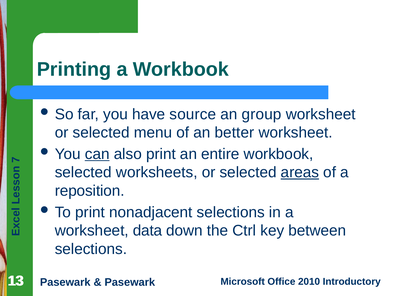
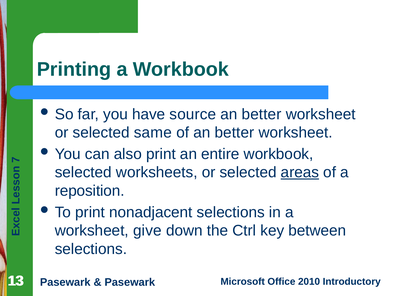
group: group -> better (262, 114)
menu: menu -> same (153, 132)
can underline: present -> none (97, 154)
data: data -> give (147, 230)
